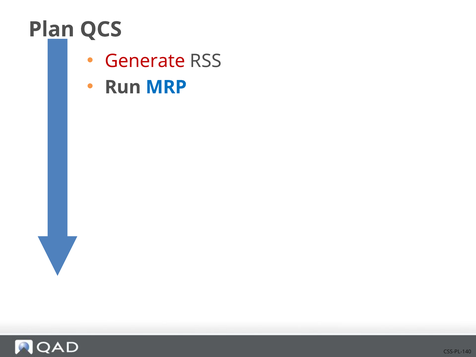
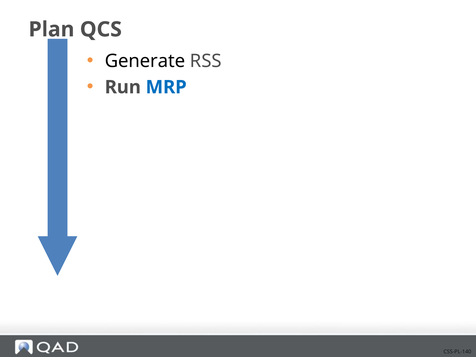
Generate colour: red -> black (145, 61)
